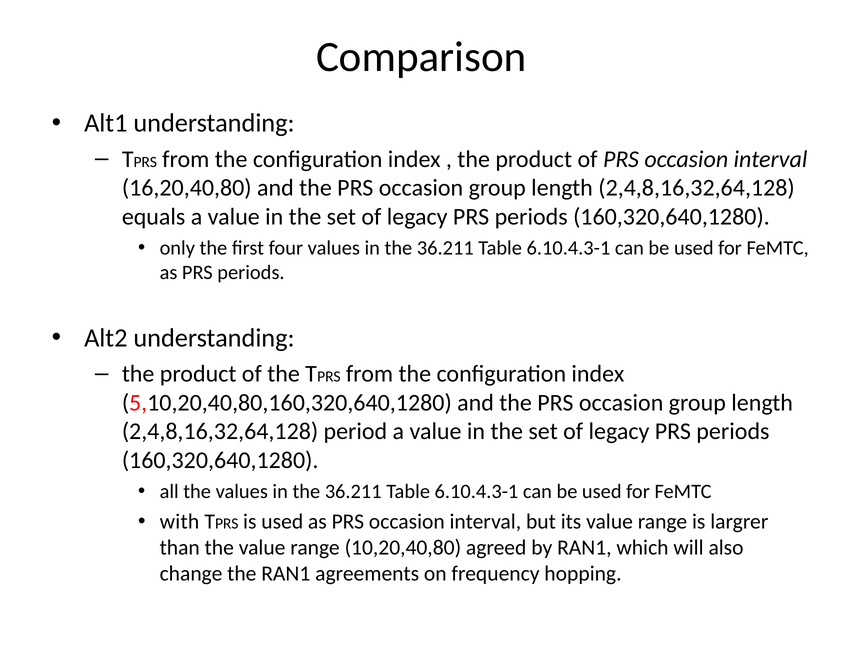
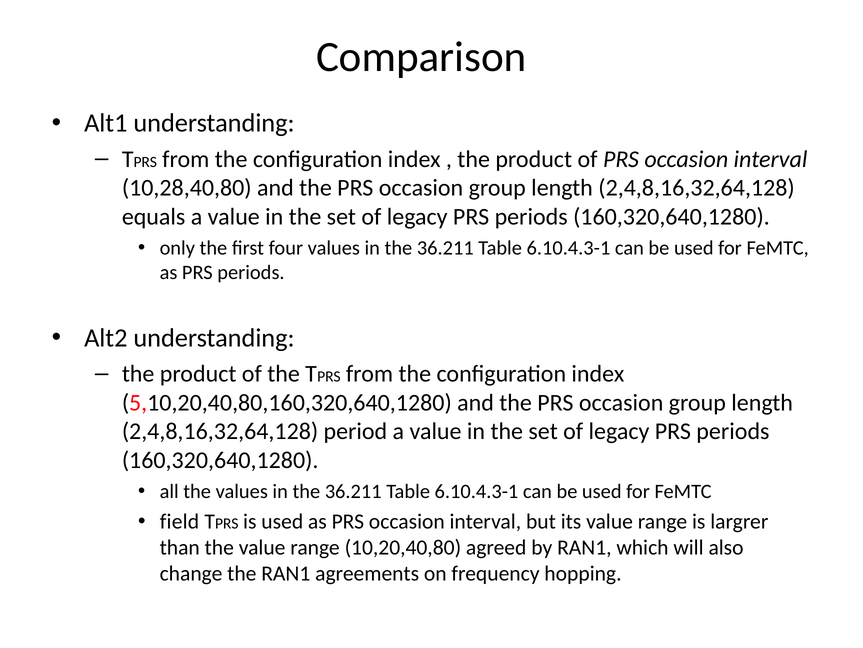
16,20,40,80: 16,20,40,80 -> 10,28,40,80 (187, 188)
with: with -> field (179, 521)
